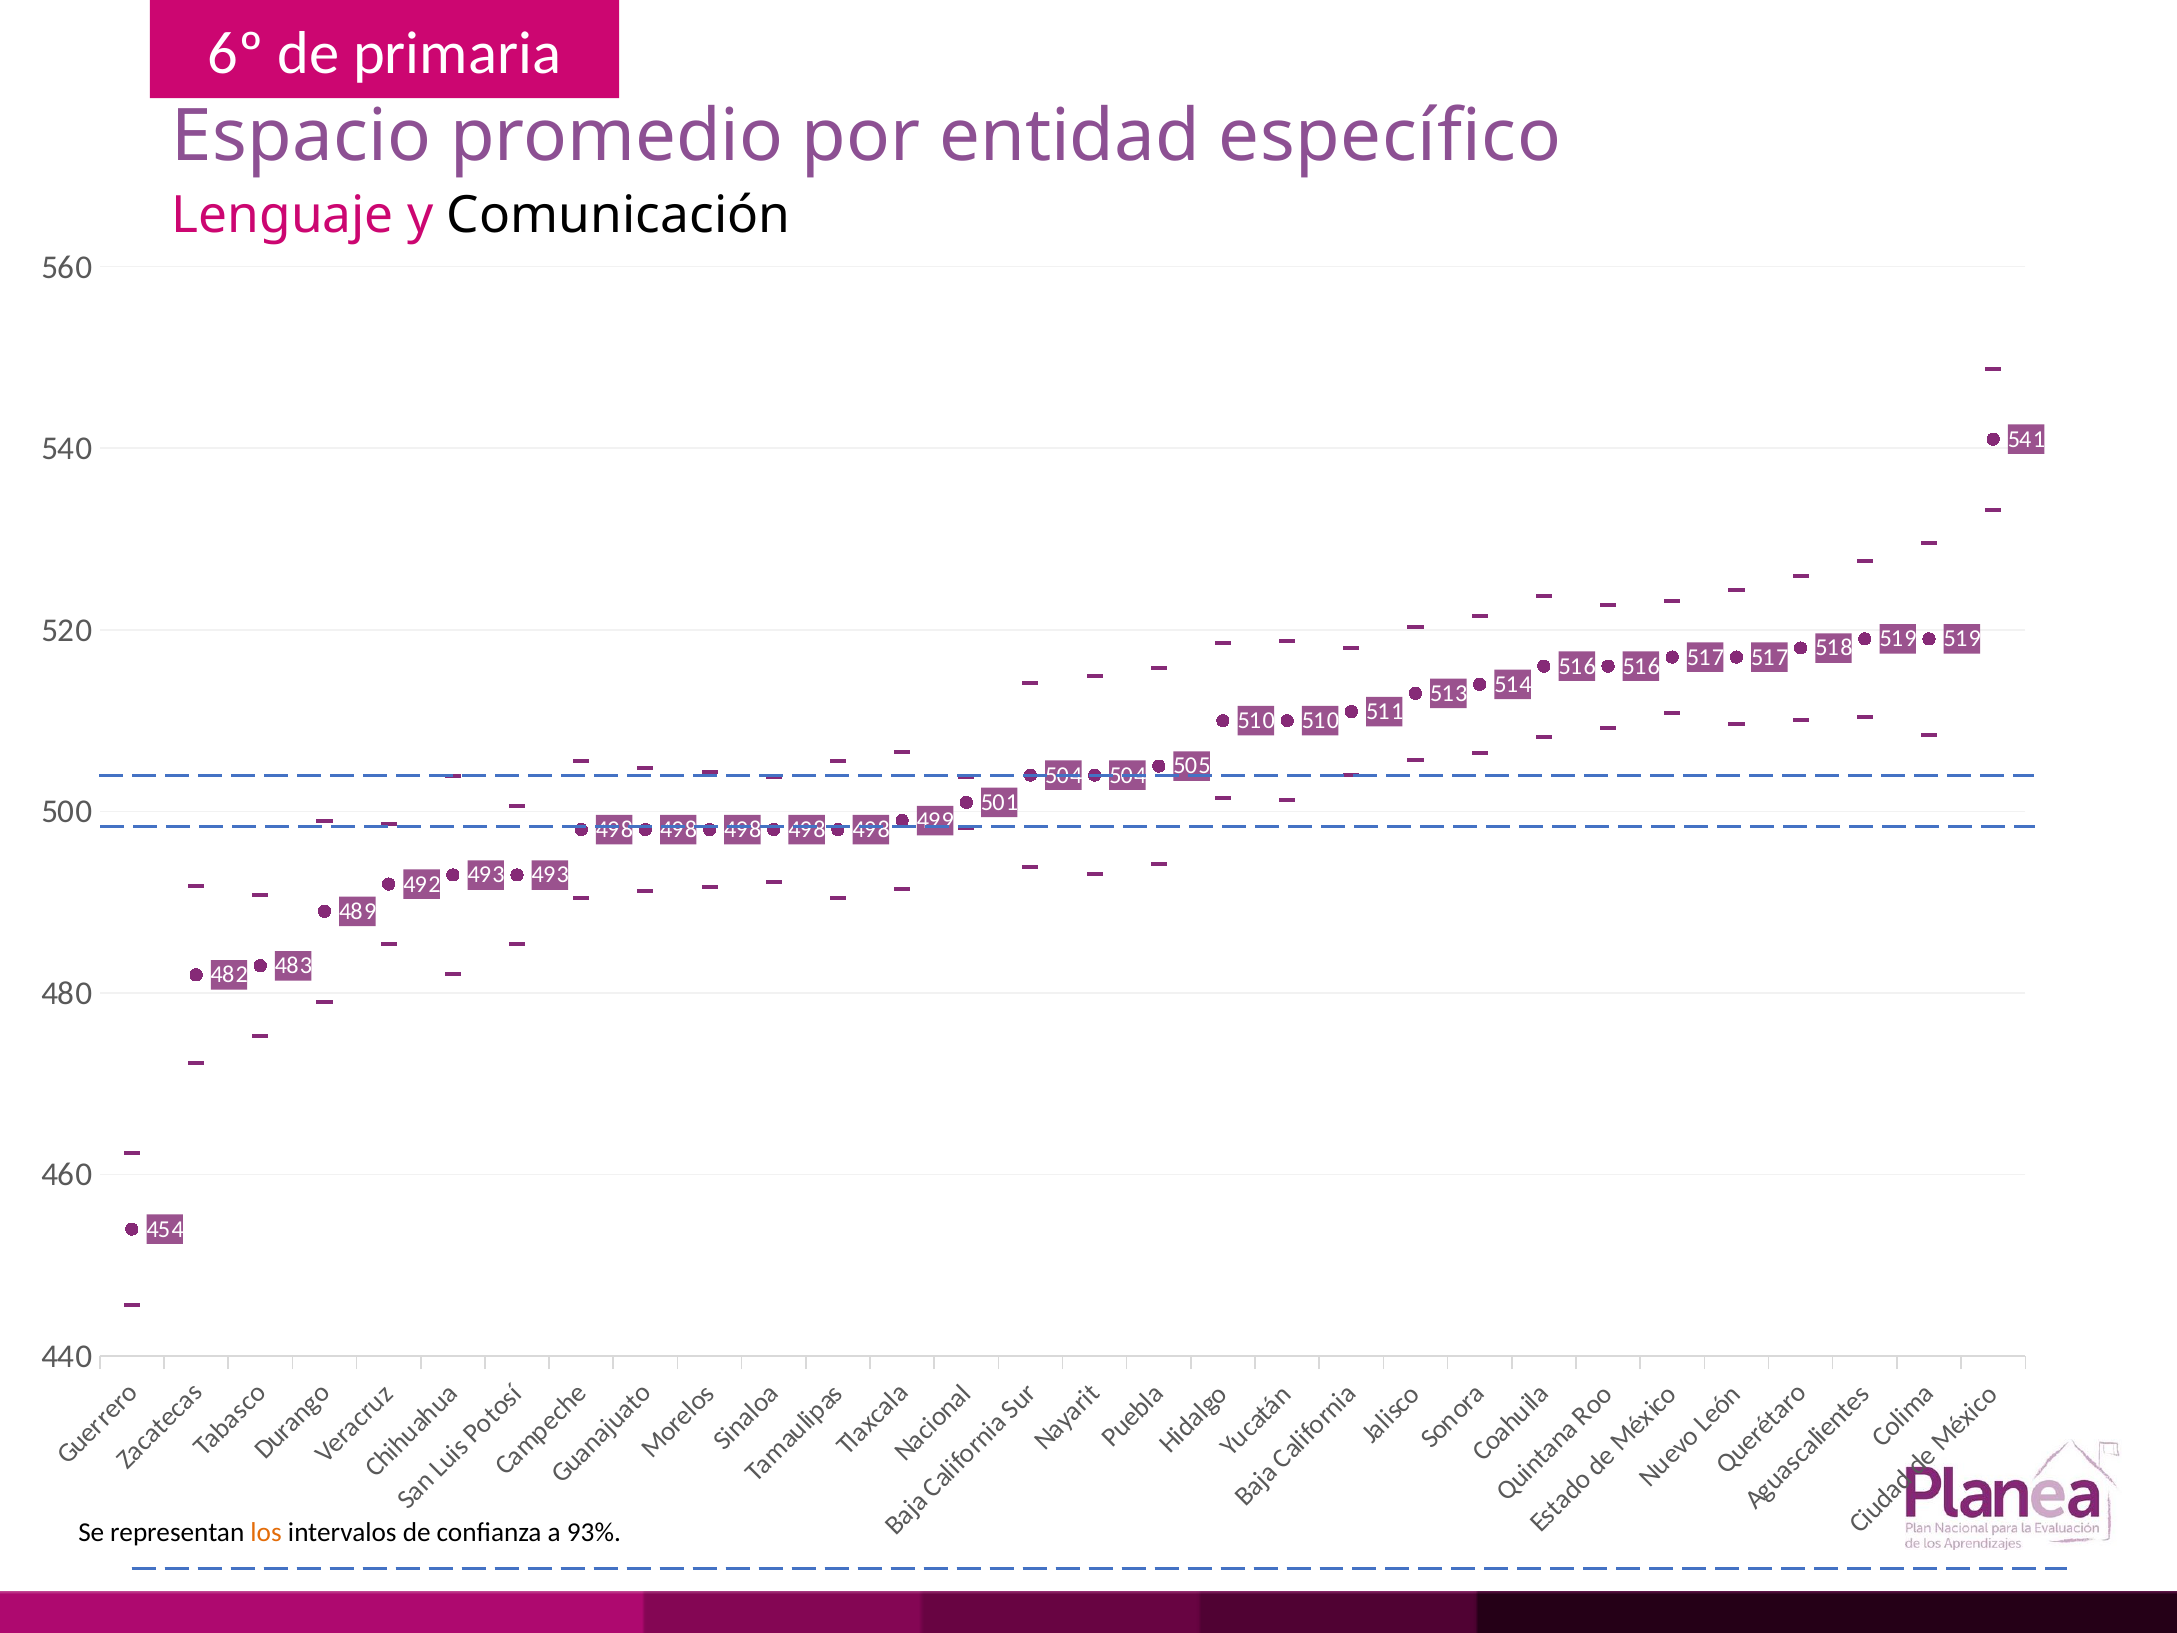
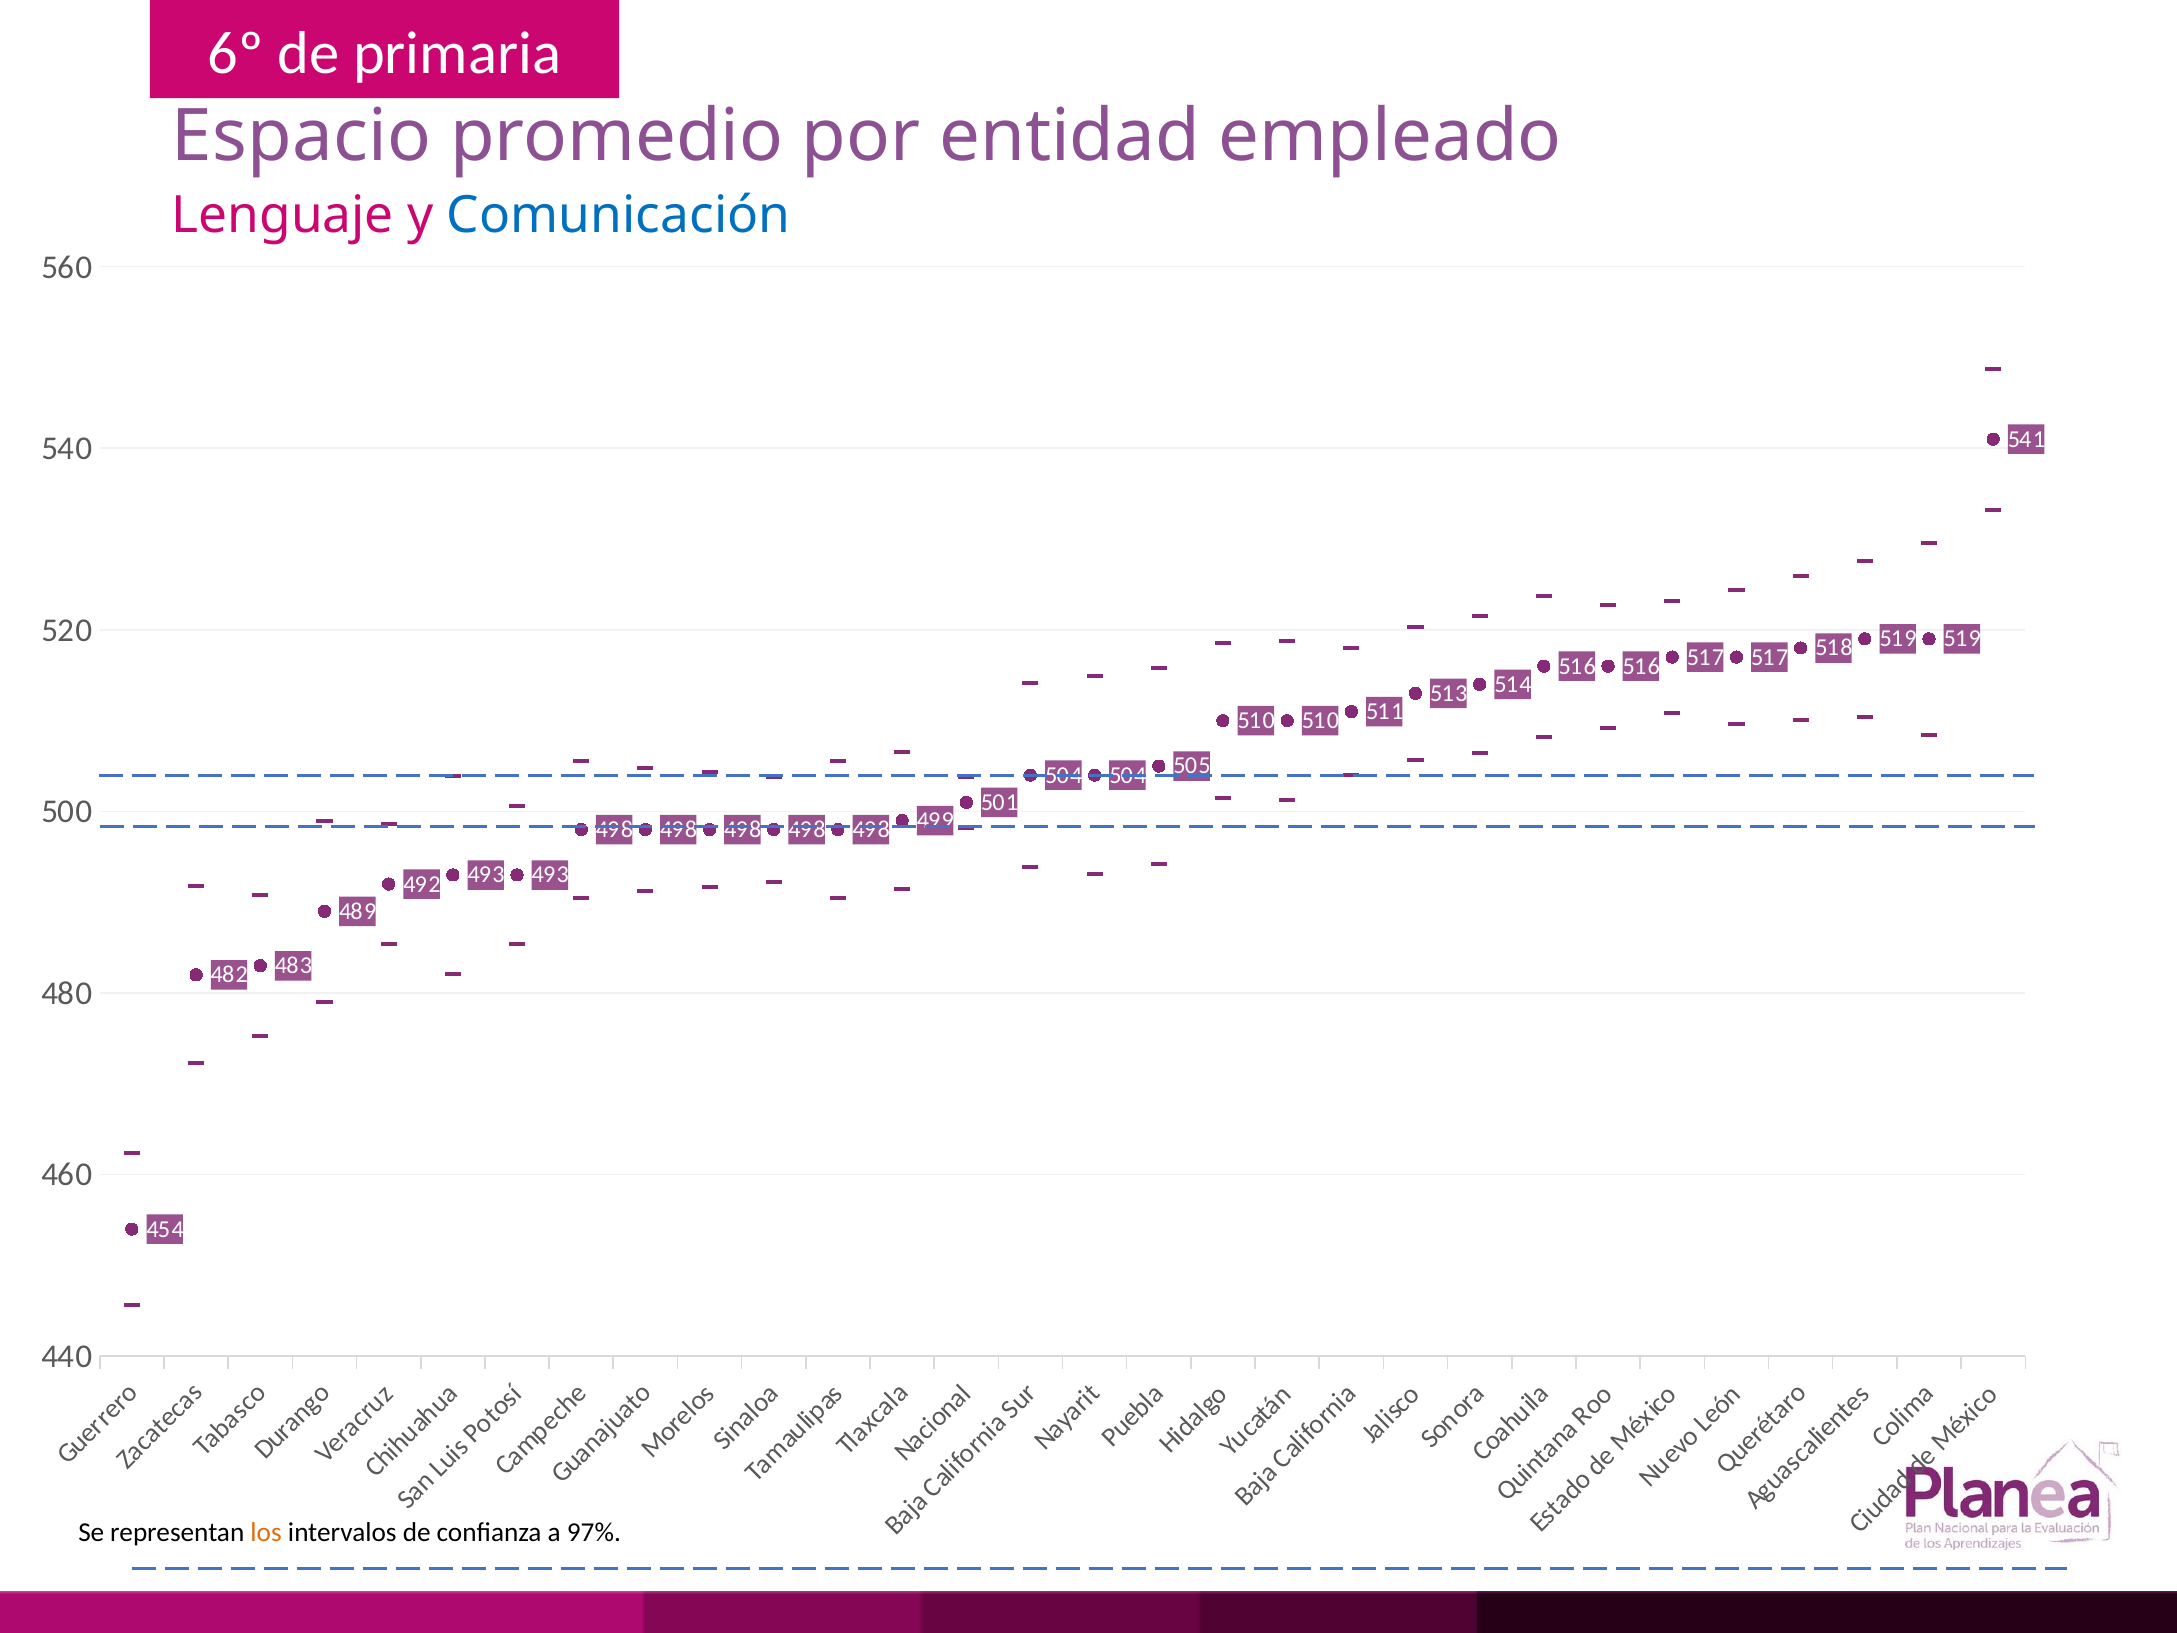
específico: específico -> empleado (1390, 137)
Comunicación colour: black -> blue (619, 216)
93%: 93% -> 97% (594, 1533)
